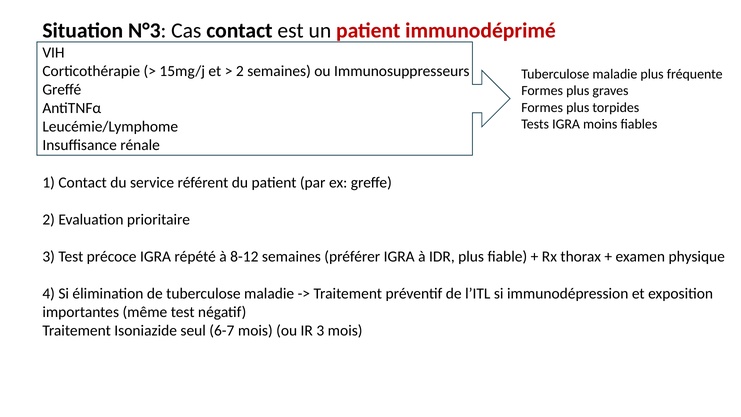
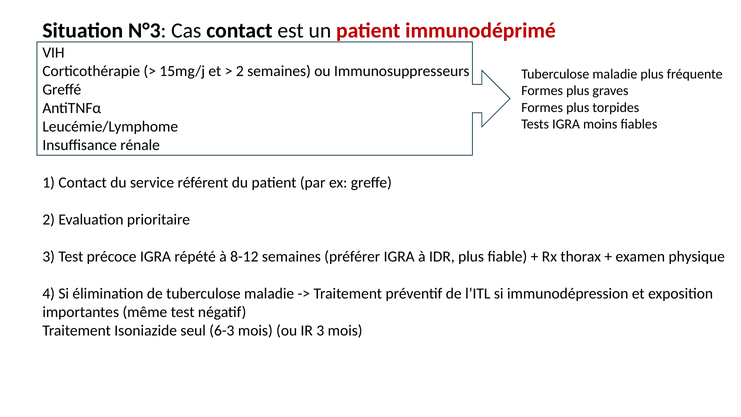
6-7: 6-7 -> 6-3 (222, 331)
